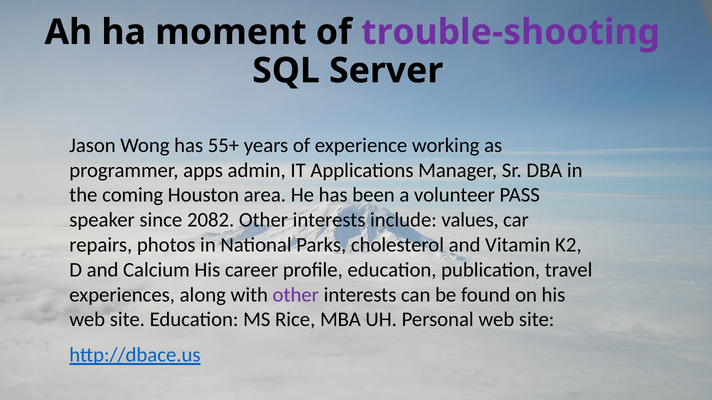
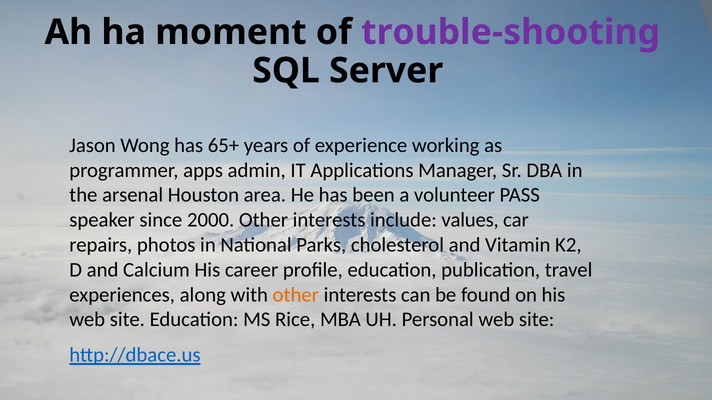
55+: 55+ -> 65+ (223, 146)
coming: coming -> arsenal (133, 195)
2082: 2082 -> 2000 (211, 220)
other colour: purple -> orange (296, 295)
